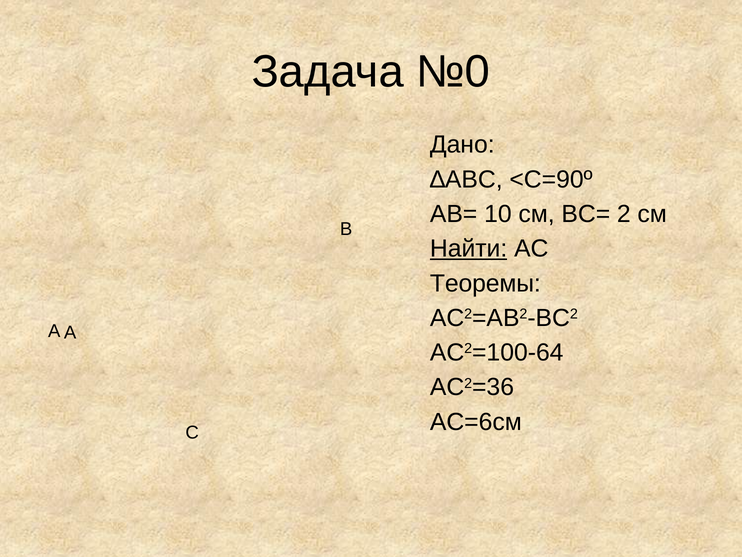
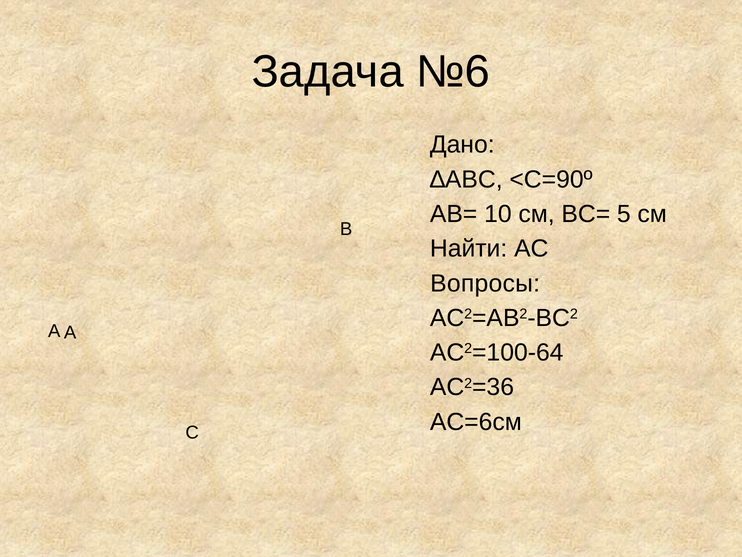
№0: №0 -> №6 (453, 72)
2: 2 -> 5 (624, 214)
Найти underline: present -> none (469, 248)
Теоремы: Теоремы -> Вопросы (485, 283)
